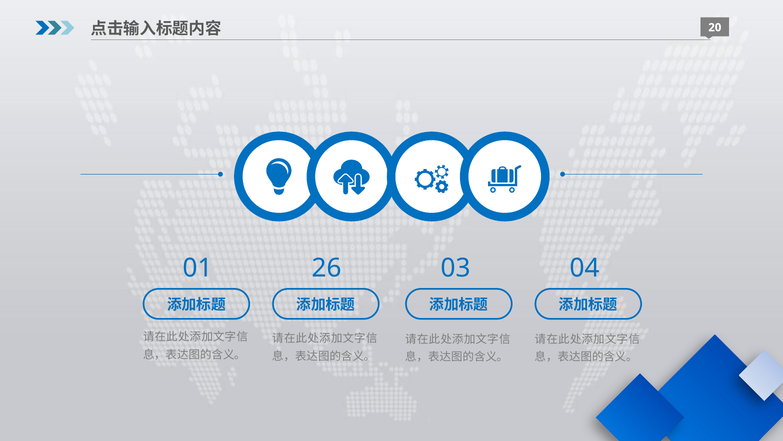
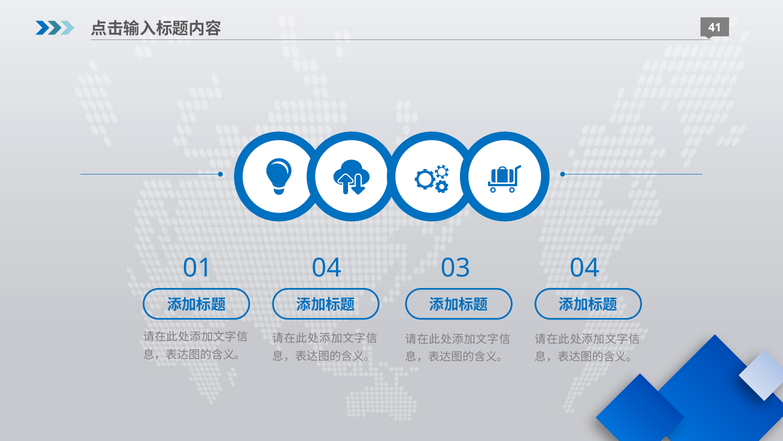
20: 20 -> 41 (715, 27)
01 26: 26 -> 04 (327, 268)
